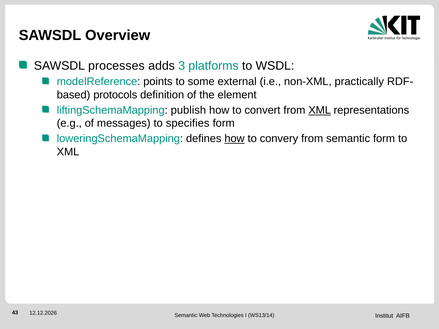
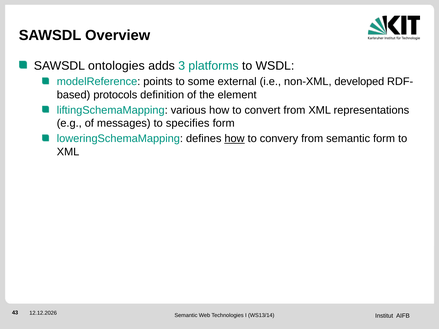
processes: processes -> ontologies (116, 66)
practically: practically -> developed (359, 82)
publish: publish -> various (188, 110)
XML underline: present -> none (320, 110)
